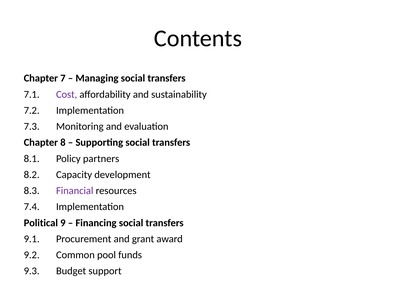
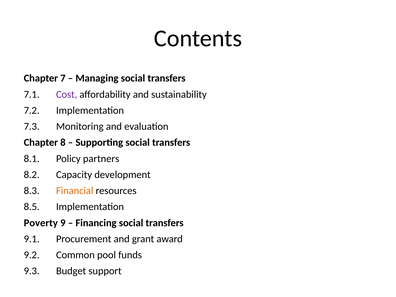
Financial colour: purple -> orange (75, 191)
7.4: 7.4 -> 8.5 (32, 207)
Political: Political -> Poverty (41, 223)
